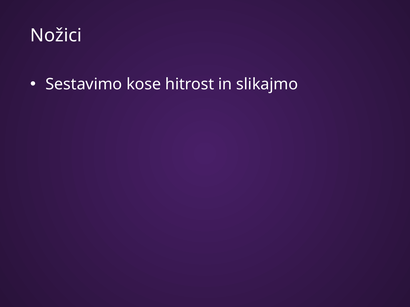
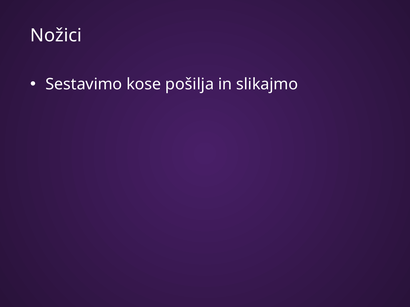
hitrost: hitrost -> pošilja (190, 84)
